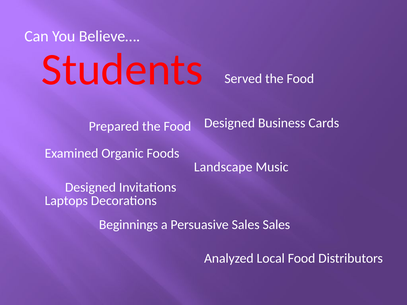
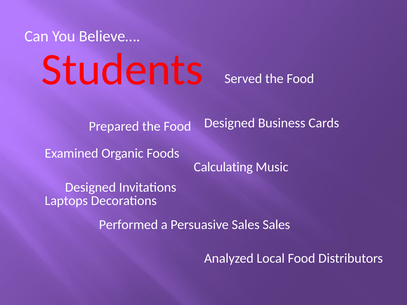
Landscape: Landscape -> Calculating (223, 167)
Beginnings: Beginnings -> Performed (128, 225)
